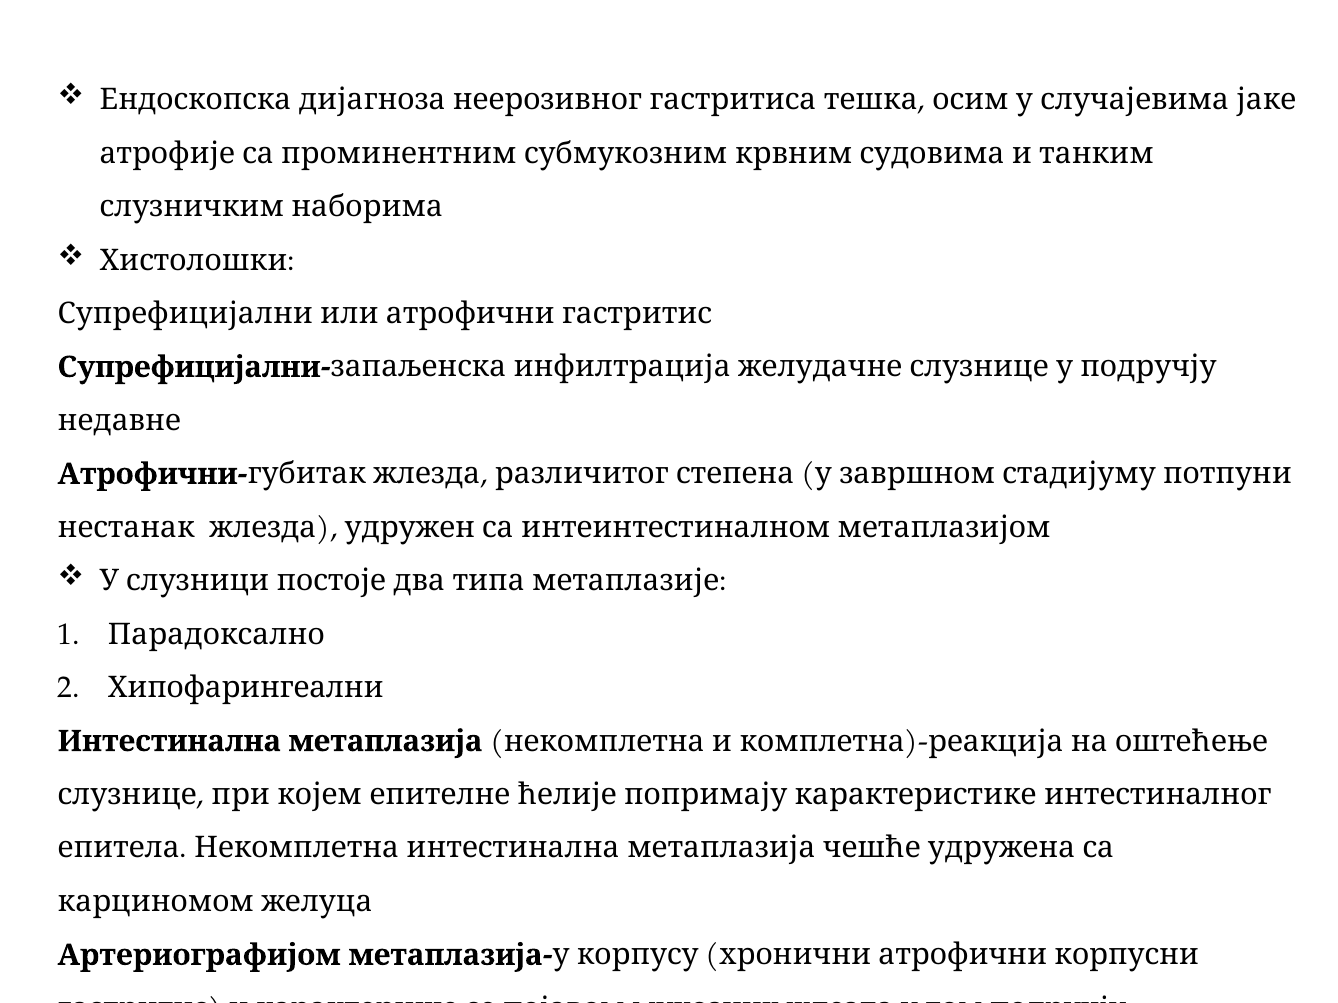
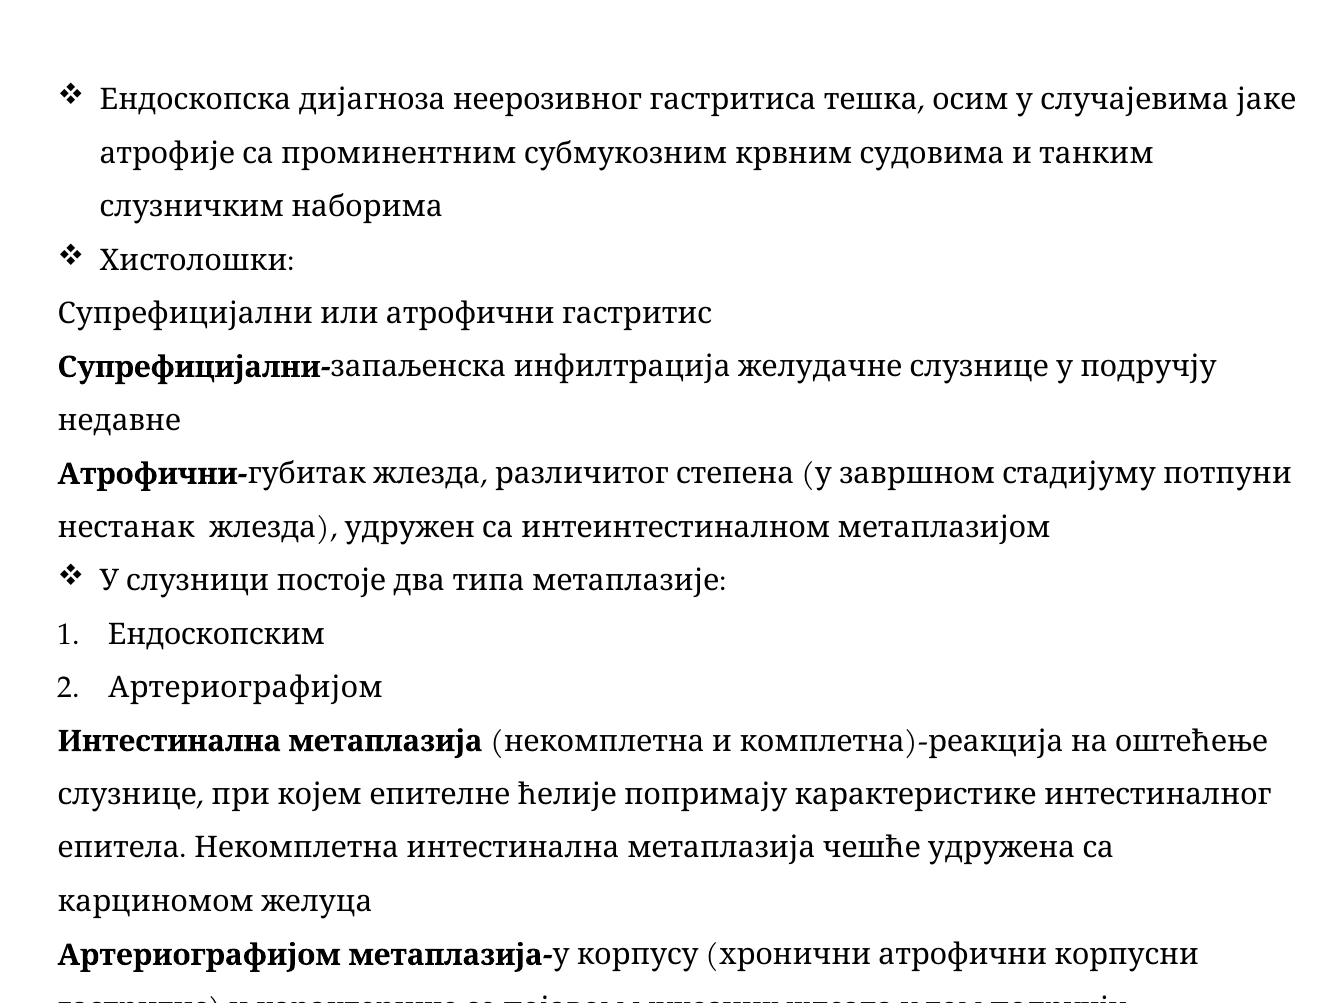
Парадоксално: Парадоксално -> Ендоскопским (217, 635)
Хипофарингеални: Хипофарингеални -> Артериографијом (246, 688)
